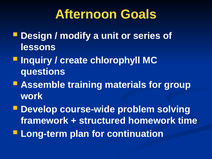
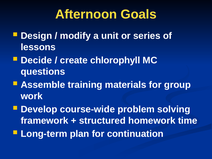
Inquiry: Inquiry -> Decide (36, 60)
